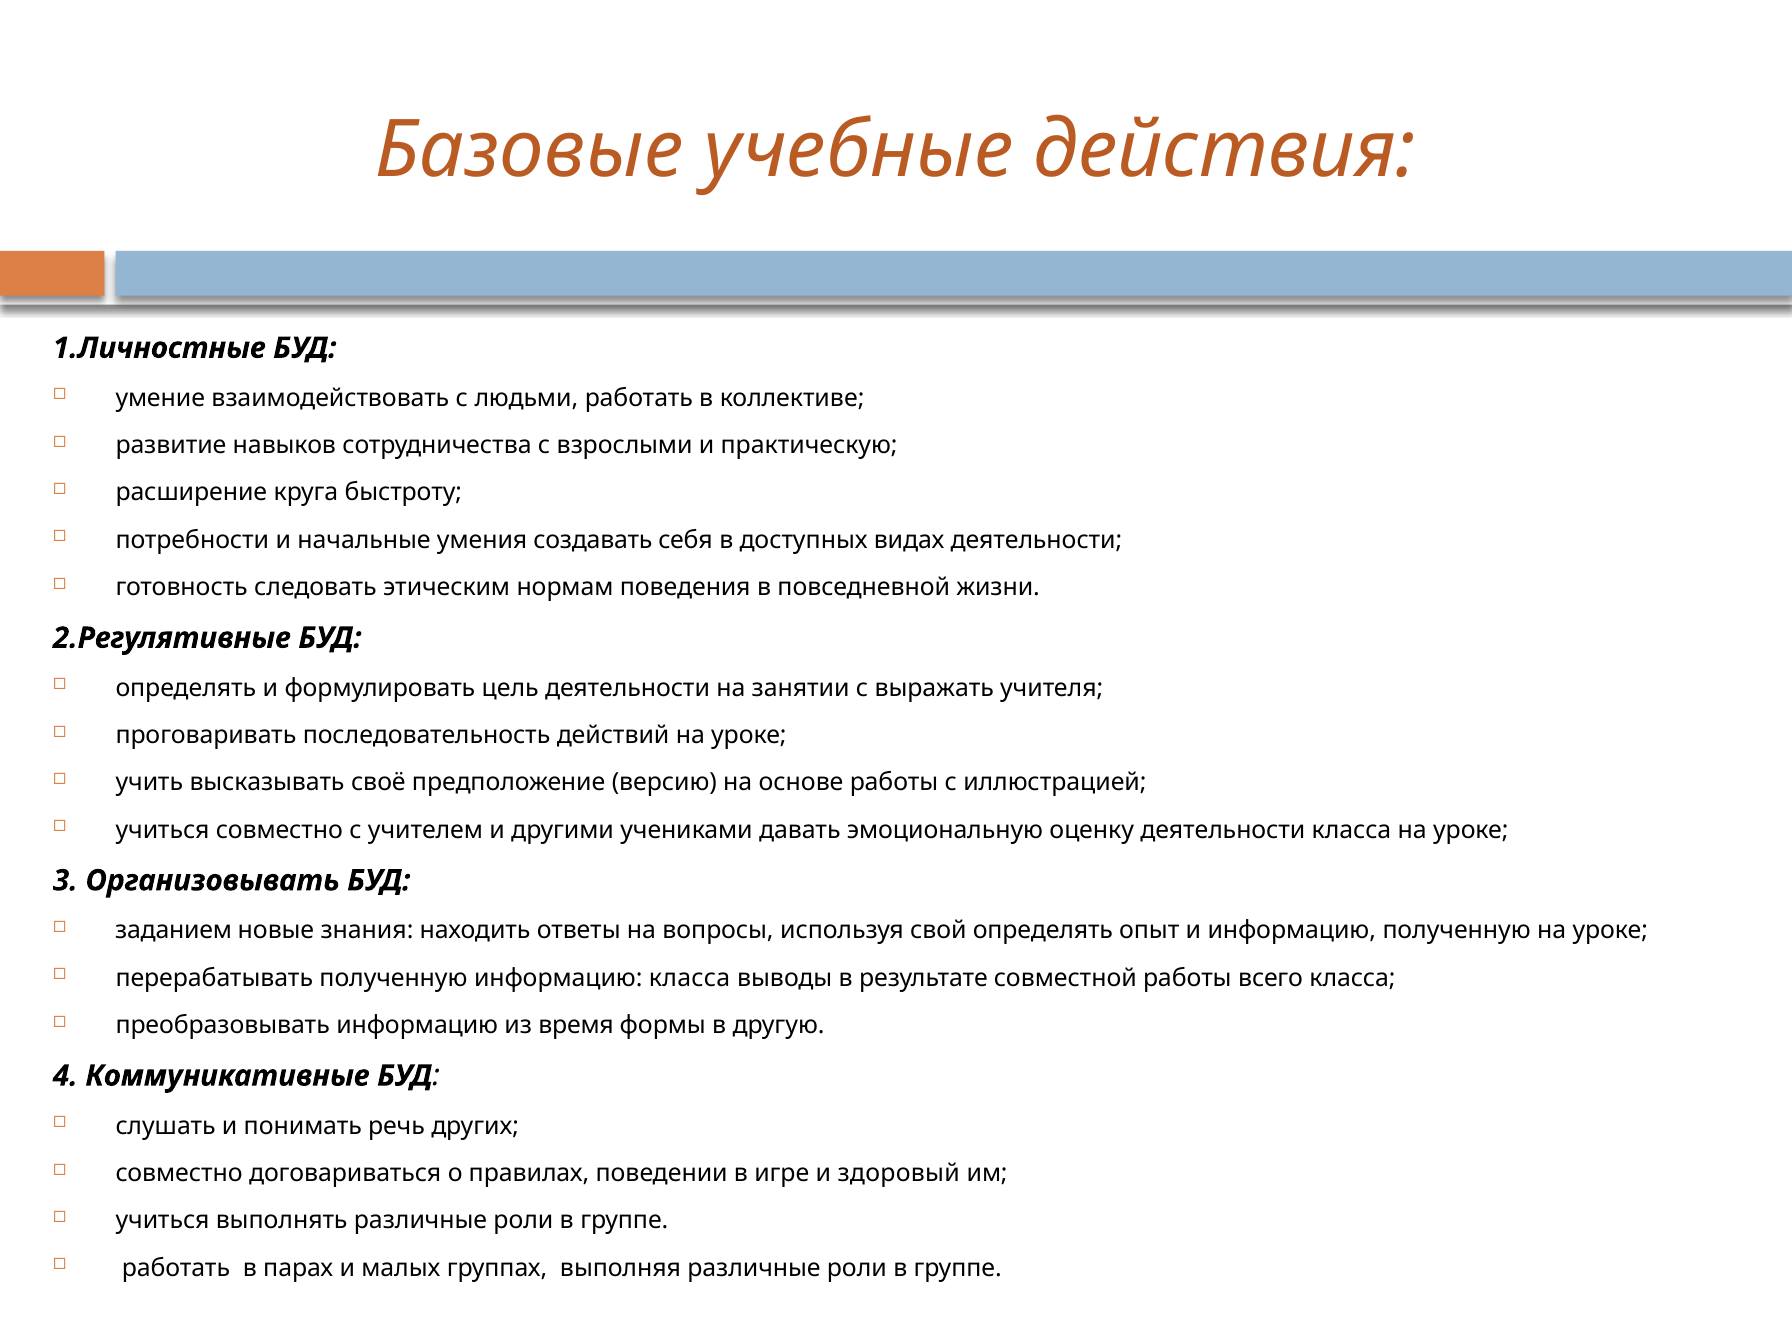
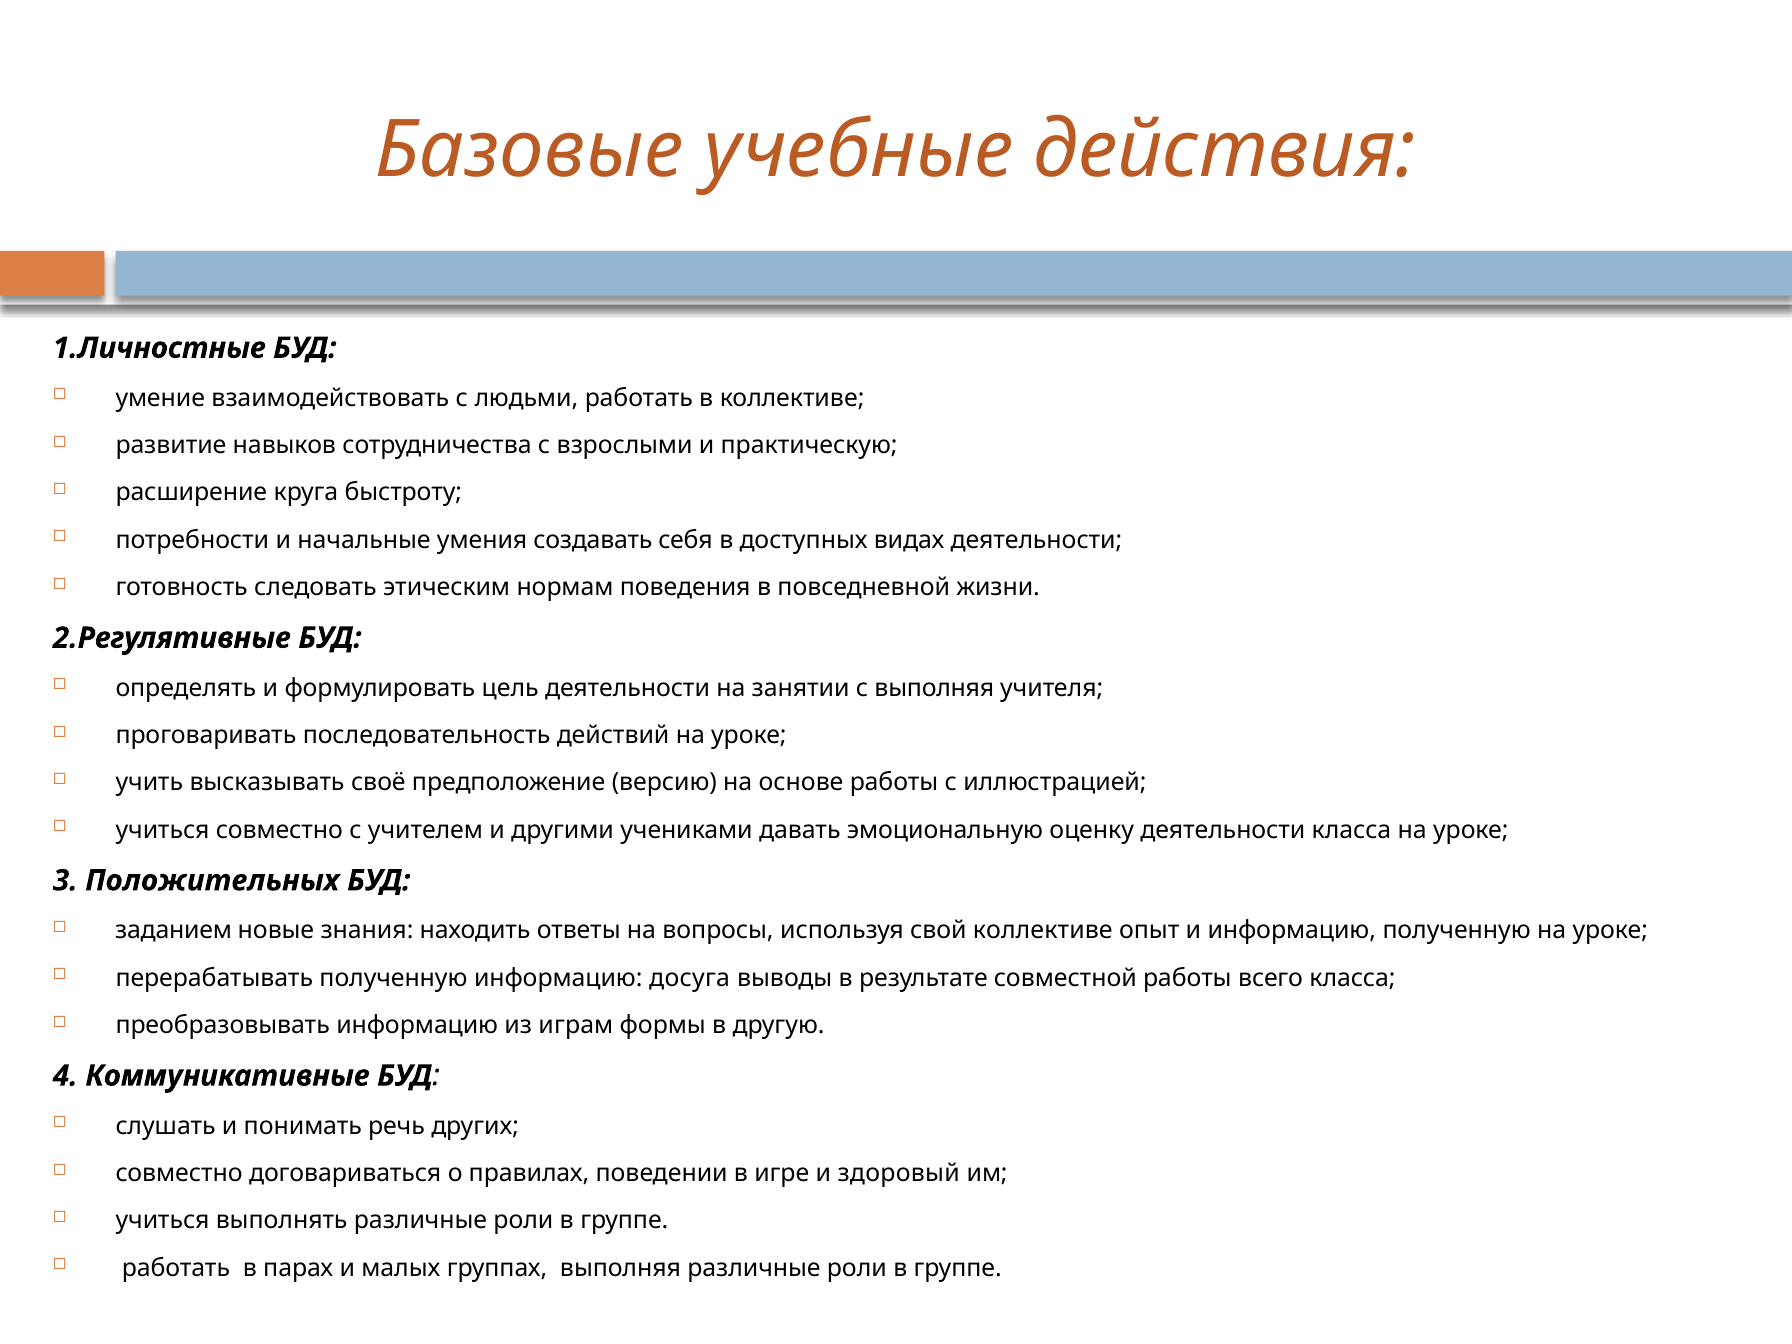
с выражать: выражать -> выполняя (934, 688)
Организовывать: Организовывать -> Положительных (212, 881)
свой определять: определять -> коллективе (1043, 931)
информацию класса: класса -> досуга (690, 978)
время: время -> играм (576, 1025)
